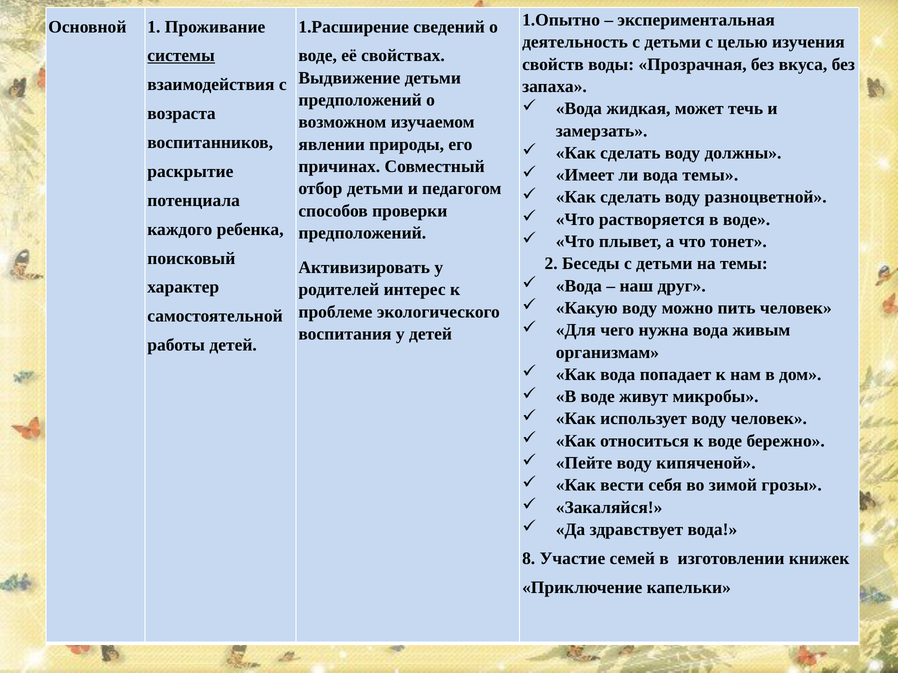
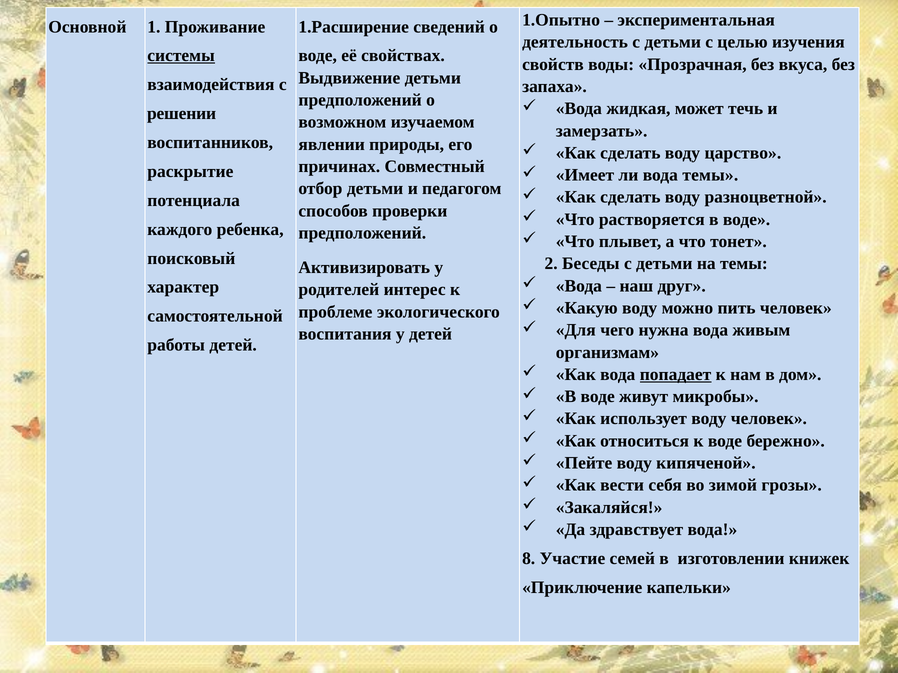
возраста: возраста -> решении (182, 114)
должны: должны -> царство (743, 153)
попадает underline: none -> present (676, 375)
